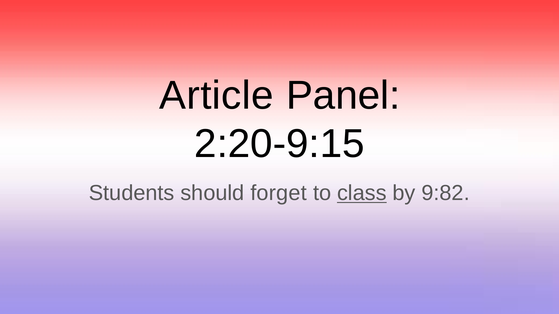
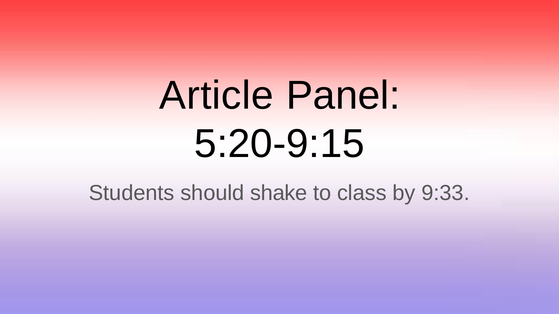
2:20-9:15: 2:20-9:15 -> 5:20-9:15 (279, 144)
forget: forget -> shake (279, 193)
class underline: present -> none (362, 193)
9:82: 9:82 -> 9:33 (446, 193)
